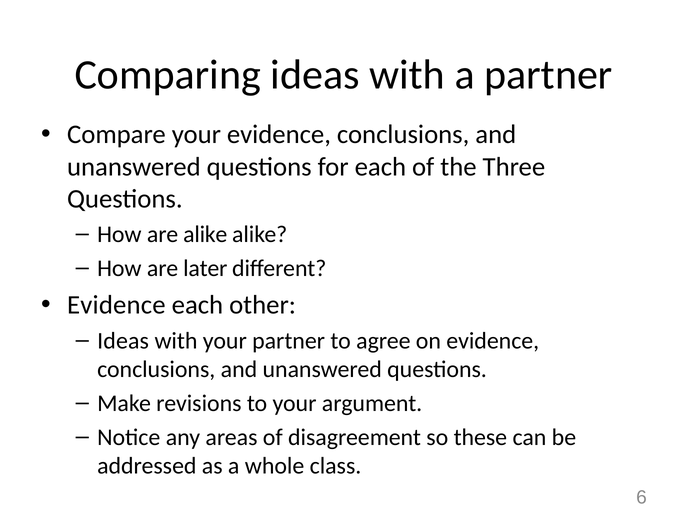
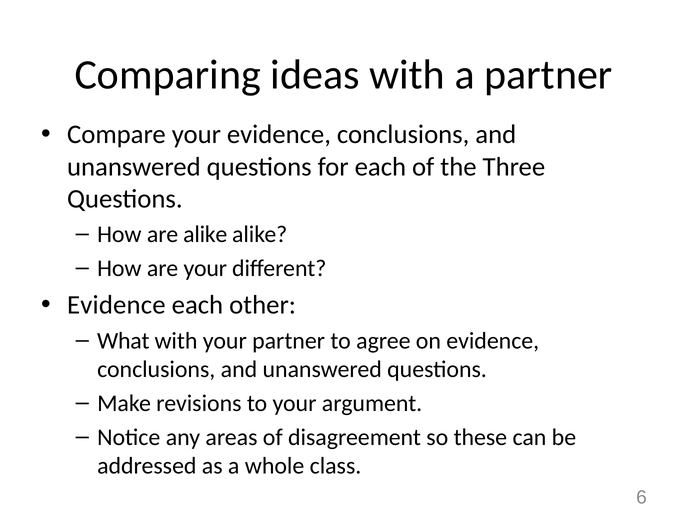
are later: later -> your (205, 268)
Ideas: Ideas -> What (123, 341)
